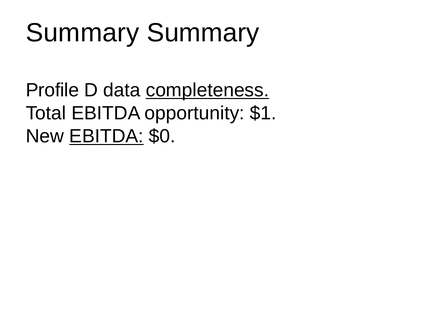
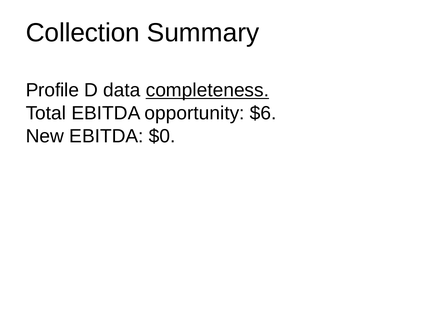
Summary: Summary -> Collection (83, 33)
$1: $1 -> $6 (263, 113)
EBITDA underline: present -> none (106, 136)
